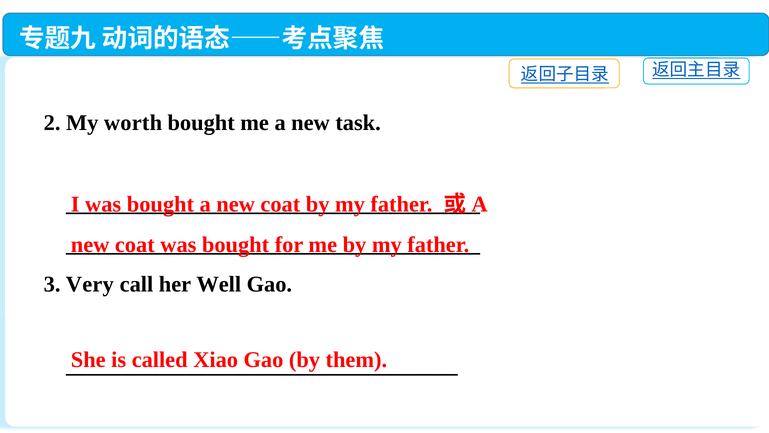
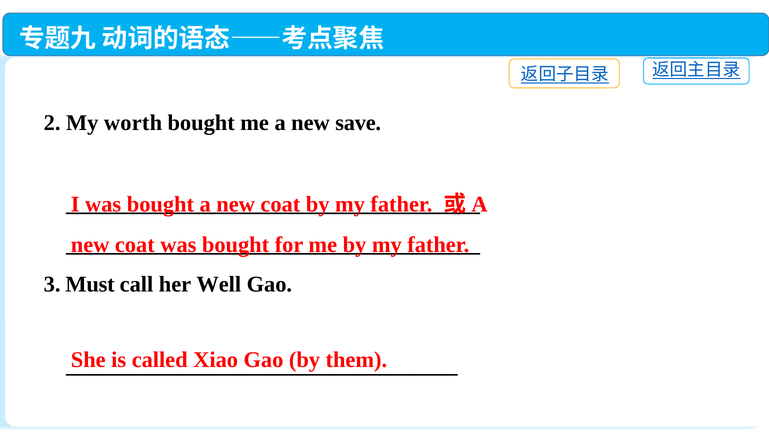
task: task -> save (358, 123)
Very: Very -> Must (90, 284)
